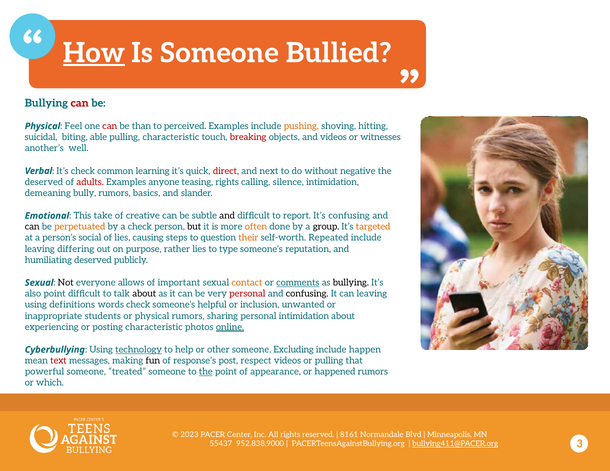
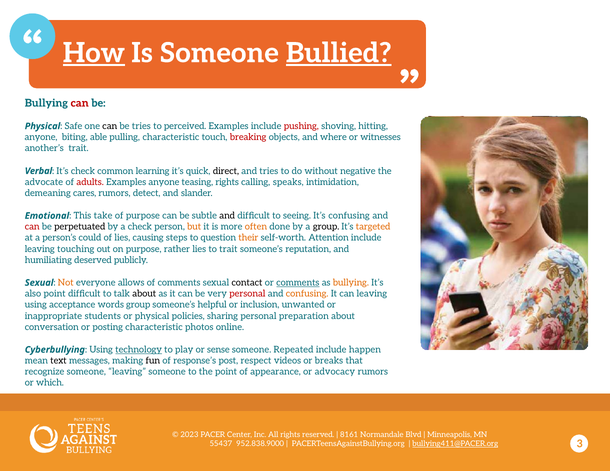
Bullied underline: none -> present (339, 53)
Feel: Feel -> Safe (73, 126)
can colour: red -> black (110, 126)
be than: than -> tries (141, 126)
pushing colour: orange -> red (301, 126)
suicidal: suicidal -> anyone (41, 137)
and videos: videos -> where (333, 137)
another’s well: well -> trait (79, 148)
direct colour: red -> black (226, 171)
and next: next -> tries (269, 171)
deserved: deserved -> advocate (44, 182)
silence: silence -> speaks (288, 182)
bully: bully -> cares (85, 193)
basics: basics -> detect (147, 193)
of creative: creative -> purpose (143, 216)
report: report -> seeing (297, 216)
can colour: black -> red (32, 227)
perpetuated colour: orange -> black (80, 227)
but colour: black -> orange (194, 227)
social: social -> could (90, 238)
Repeated: Repeated -> Attention (329, 238)
differing: differing -> touching (76, 249)
to type: type -> trait (228, 249)
Not colour: black -> orange (66, 283)
of important: important -> comments (179, 283)
contact colour: orange -> black (247, 283)
bullying colour: black -> orange (351, 283)
confusing colour: black -> orange (307, 294)
definitions: definitions -> acceptance (72, 305)
words check: check -> group (138, 305)
physical rumors: rumors -> policies (188, 316)
personal intimidation: intimidation -> preparation (304, 316)
experiencing: experiencing -> conversation (52, 327)
online underline: present -> none (230, 327)
help: help -> play (184, 350)
other: other -> sense (218, 350)
Excluding: Excluding -> Repeated (294, 350)
text colour: red -> black (59, 361)
or pulling: pulling -> breaks (329, 361)
powerful: powerful -> recognize (45, 372)
someone treated: treated -> leaving (127, 372)
the underline: present -> none (206, 372)
happened: happened -> advocacy (335, 372)
